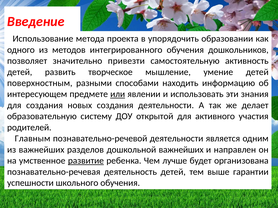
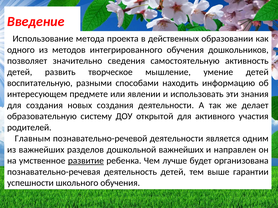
упорядочить: упорядочить -> действенных (173, 39)
привезти: привезти -> сведения (126, 61)
поверхностным: поверхностным -> воспитательную (40, 83)
или underline: present -> none (118, 94)
